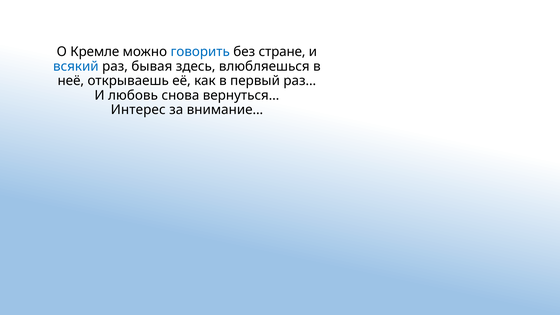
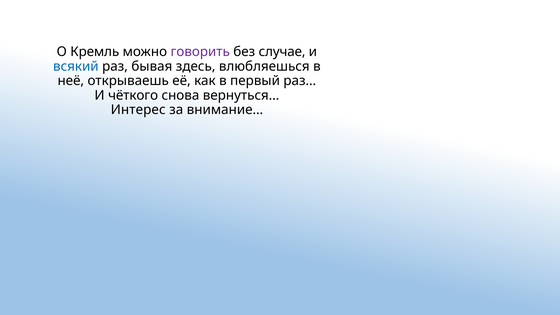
Кремле: Кремле -> Кремль (95, 52)
говорить colour: blue -> purple (200, 52)
стране: стране -> случае (282, 52)
любовь: любовь -> чёткого (133, 95)
